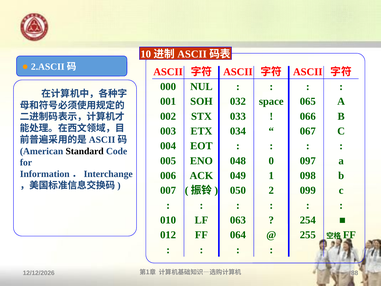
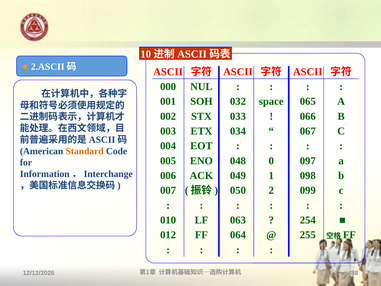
Standard colour: black -> orange (85, 151)
